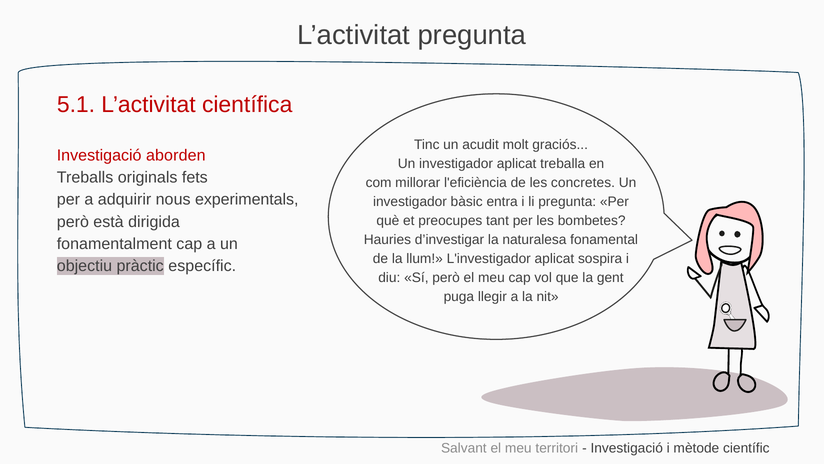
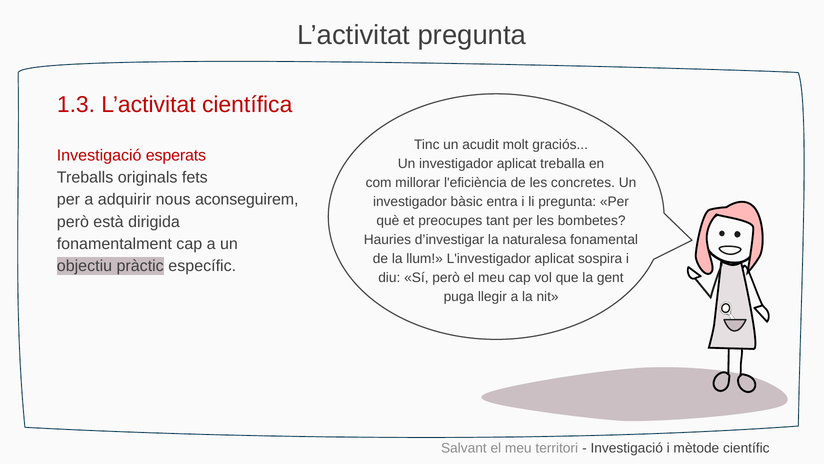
5.1: 5.1 -> 1.3 (76, 105)
aborden: aborden -> esperats (176, 155)
experimentals: experimentals -> aconseguirem (247, 199)
